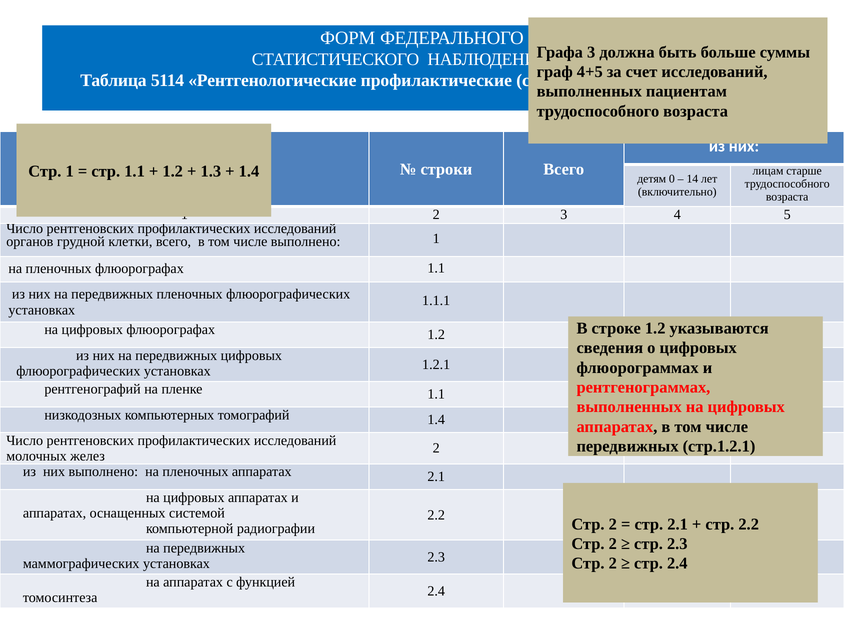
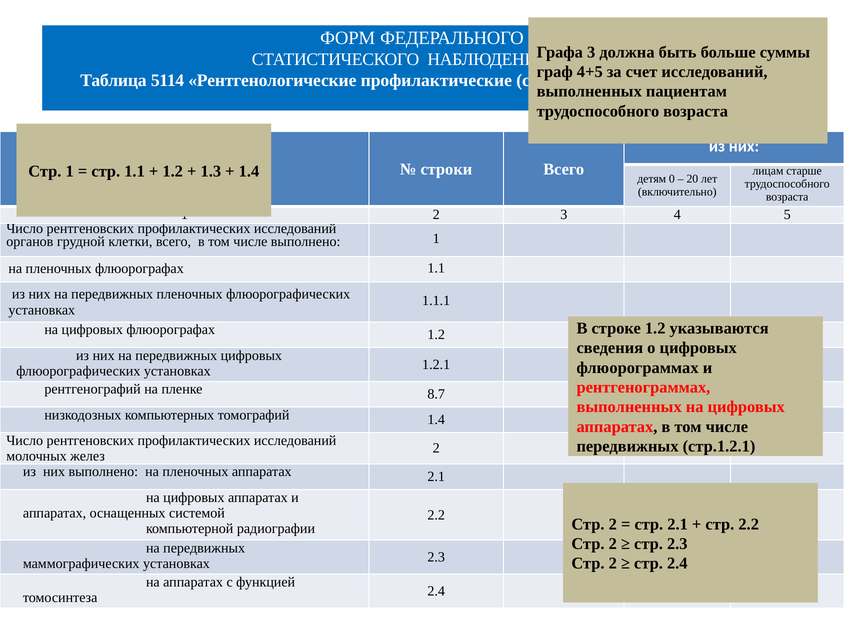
14: 14 -> 20 (692, 179)
пленке 1.1: 1.1 -> 8.7 (436, 394)
